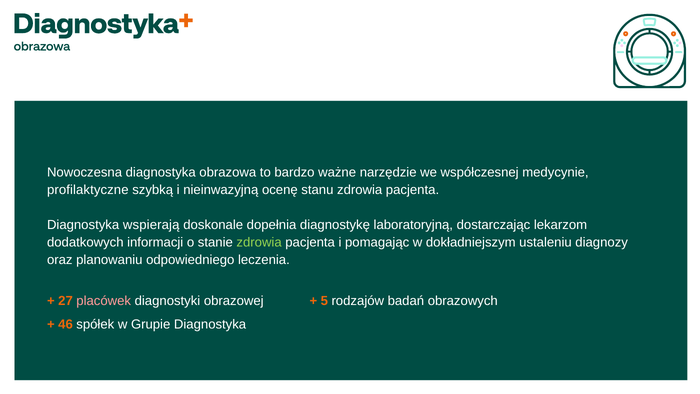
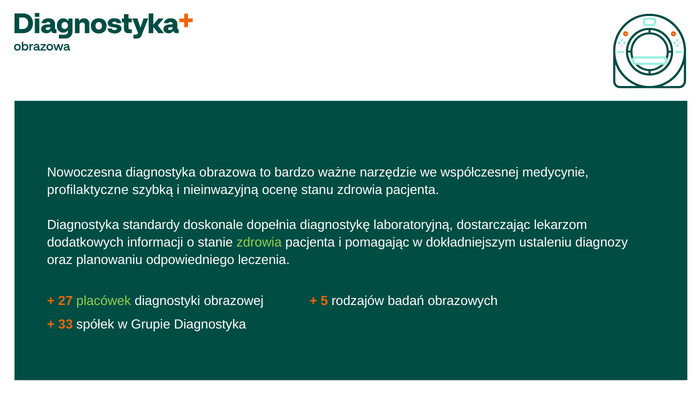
wspierają: wspierają -> standardy (151, 225)
placówek colour: pink -> light green (104, 301)
46: 46 -> 33 (66, 324)
